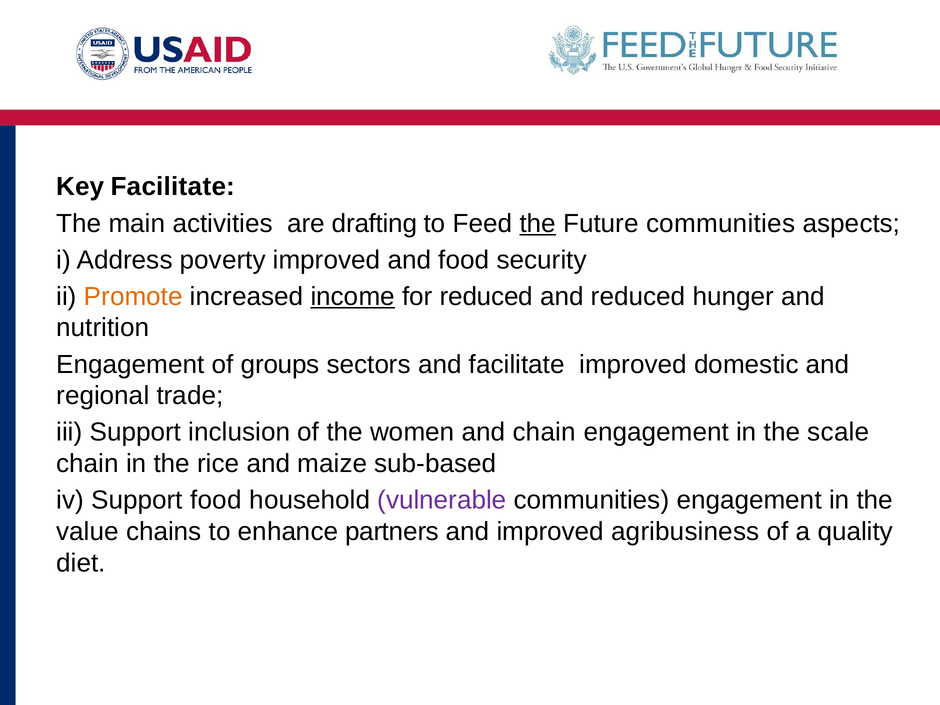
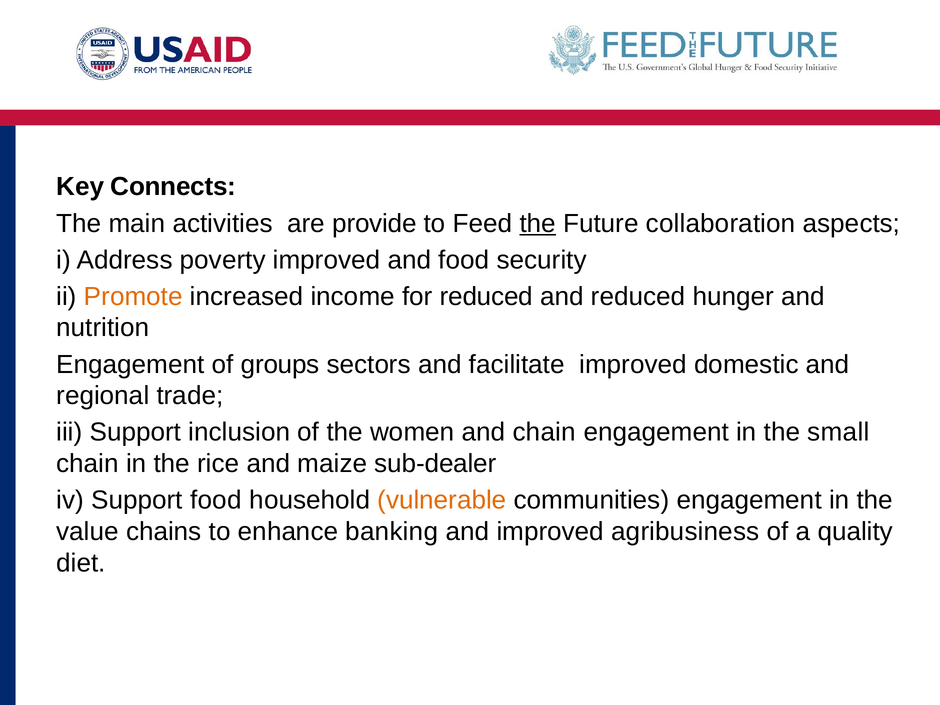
Key Facilitate: Facilitate -> Connects (173, 187)
drafting: drafting -> provide (374, 223)
Future communities: communities -> collaboration (721, 223)
income underline: present -> none (353, 297)
scale: scale -> small (838, 432)
sub-based: sub-based -> sub-dealer (435, 464)
vulnerable colour: purple -> orange (442, 500)
partners: partners -> banking (392, 532)
